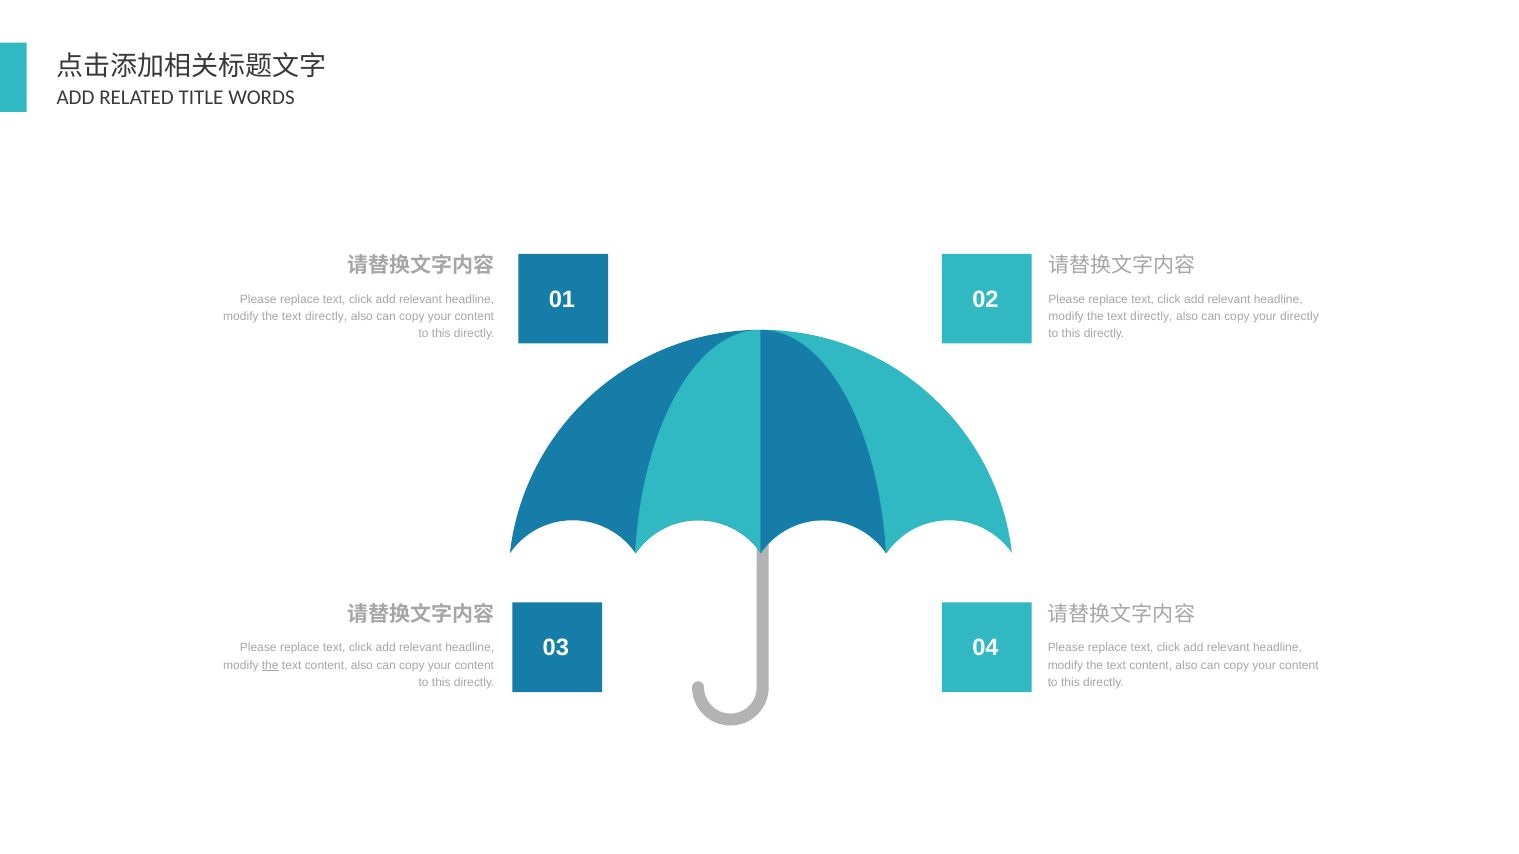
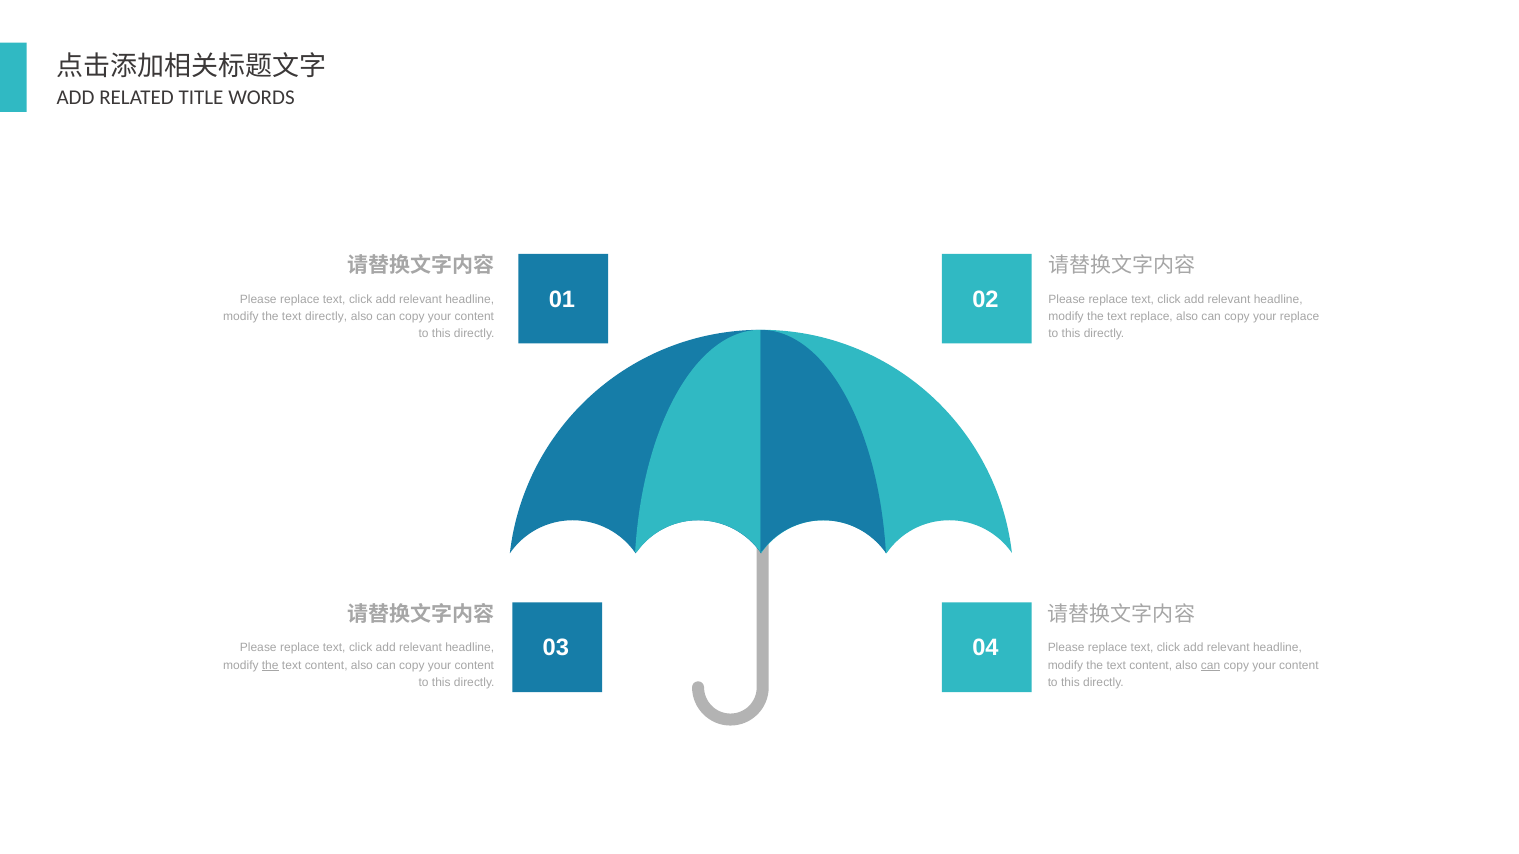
directly: directly -> replace (1151, 317)
your directly: directly -> replace (1300, 317)
can underline: none -> present (1211, 665)
